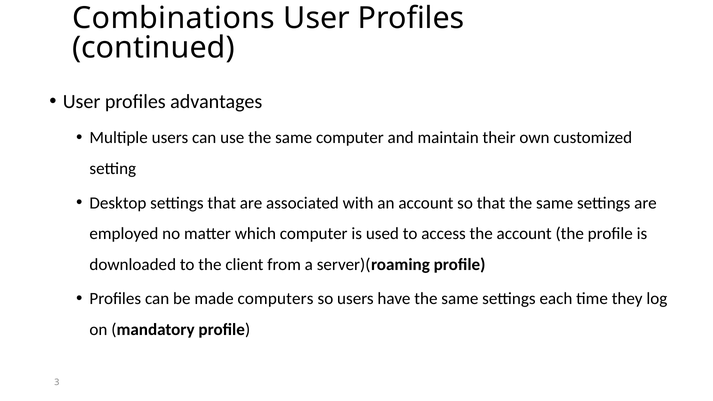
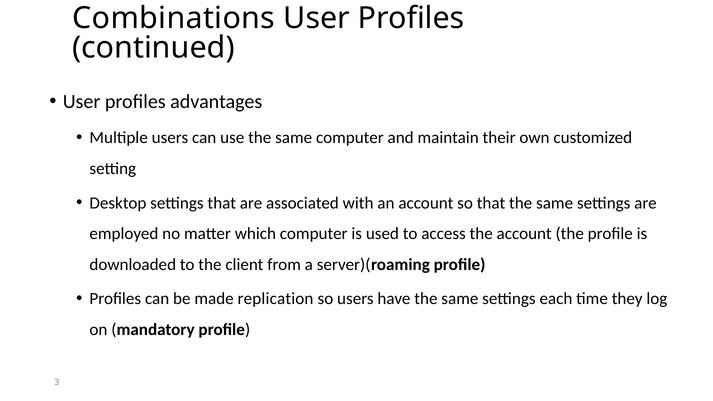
computers: computers -> replication (276, 299)
